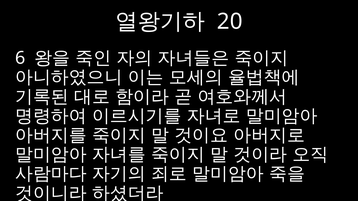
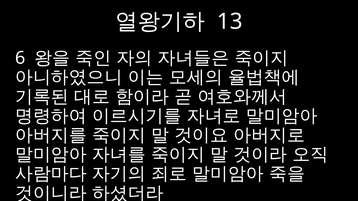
20: 20 -> 13 (230, 22)
